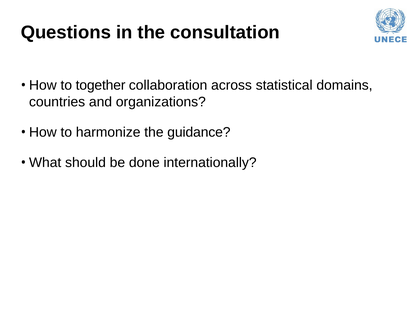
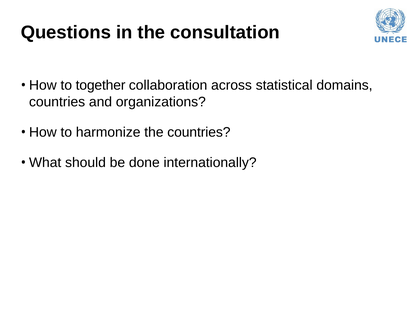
the guidance: guidance -> countries (199, 132)
